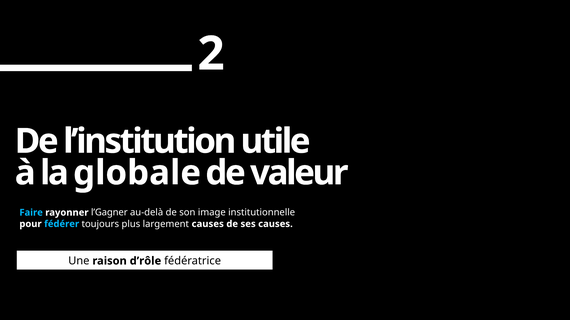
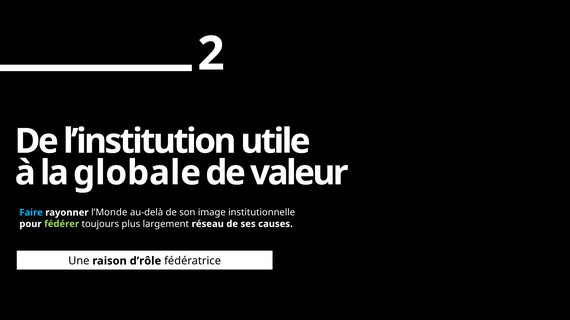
l’Gagner: l’Gagner -> l’Monde (109, 213)
fédérer colour: light blue -> light green (62, 224)
largement causes: causes -> réseau (208, 224)
